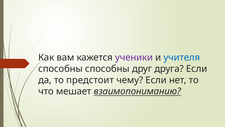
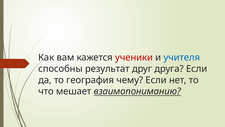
ученики colour: purple -> red (134, 57)
способны способны: способны -> результат (107, 69)
предстоит: предстоит -> география (90, 80)
